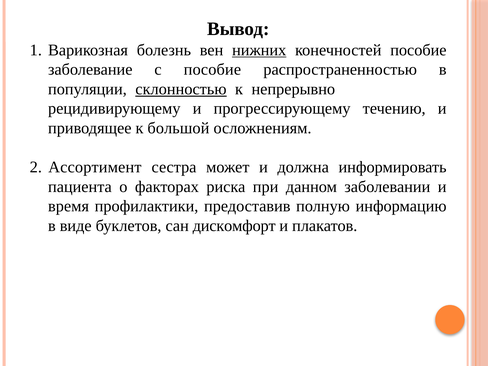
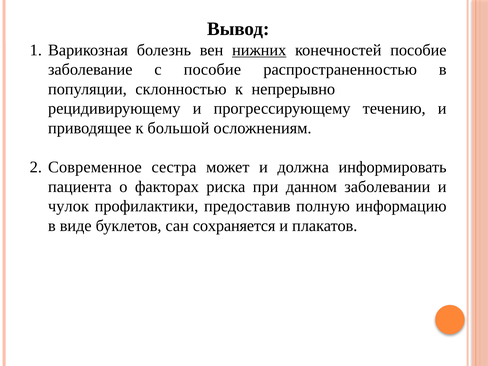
склонностью underline: present -> none (181, 89)
Ассортимент: Ассортимент -> Современное (95, 167)
время: время -> чулок (68, 206)
дискомфорт: дискомфорт -> сохраняется (234, 226)
